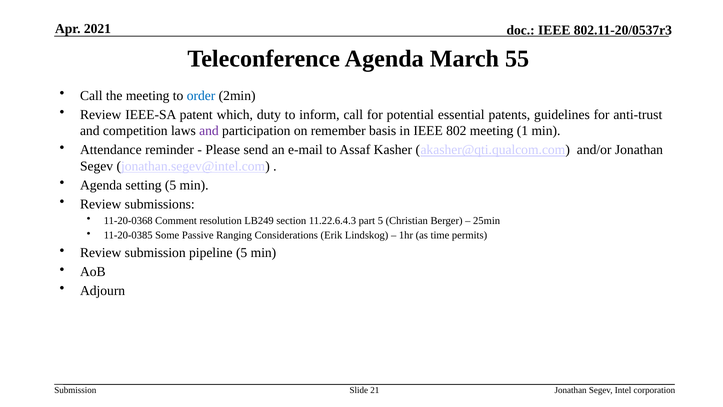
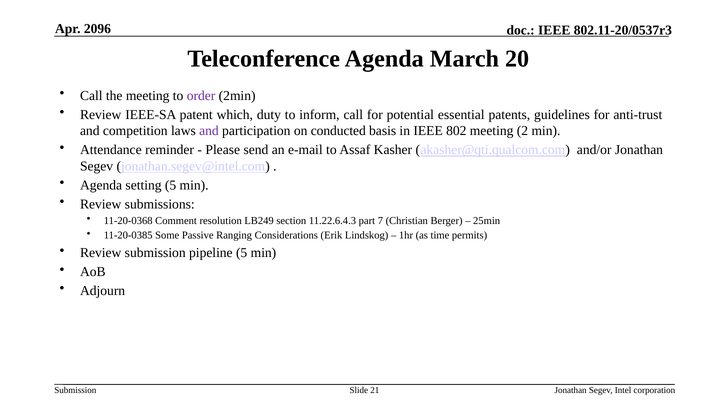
2021: 2021 -> 2096 (97, 29)
55: 55 -> 20 (517, 59)
order colour: blue -> purple (201, 96)
remember: remember -> conducted (338, 131)
1: 1 -> 2 (522, 131)
part 5: 5 -> 7 (380, 220)
